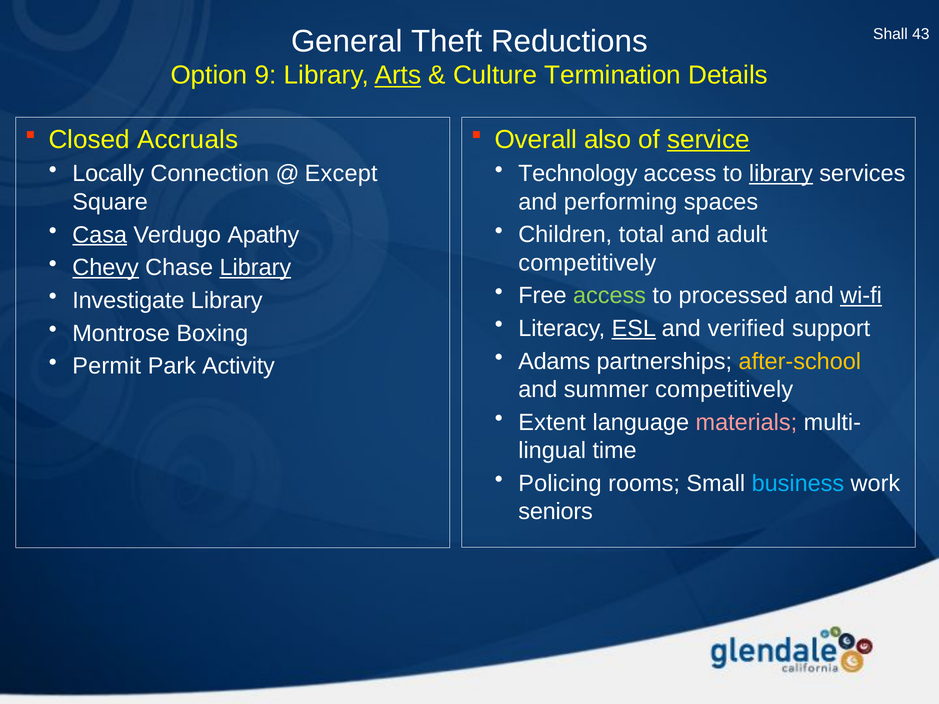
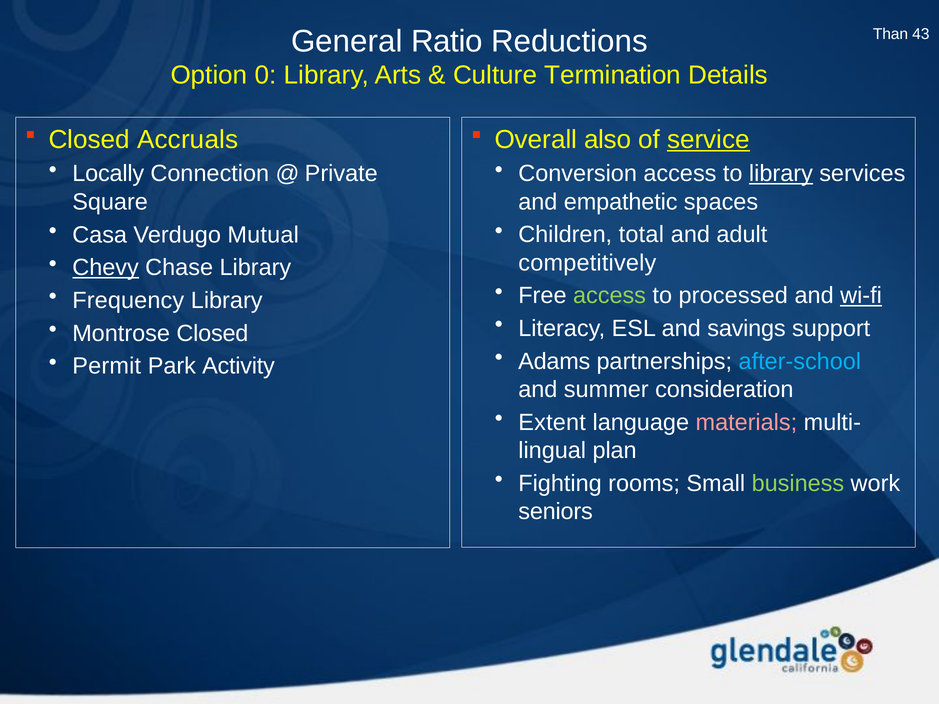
Shall: Shall -> Than (891, 34)
Theft: Theft -> Ratio (447, 41)
9: 9 -> 0 (266, 75)
Arts underline: present -> none (398, 75)
Technology: Technology -> Conversion (578, 174)
Except: Except -> Private (341, 174)
performing: performing -> empathetic (621, 202)
Casa underline: present -> none (100, 235)
Apathy: Apathy -> Mutual (263, 235)
Library underline: present -> none (255, 268)
Investigate: Investigate -> Frequency (128, 301)
ESL underline: present -> none (634, 329)
verified: verified -> savings (747, 329)
Montrose Boxing: Boxing -> Closed (212, 333)
after-school colour: yellow -> light blue (800, 362)
summer competitively: competitively -> consideration (724, 390)
time: time -> plan (615, 451)
Policing: Policing -> Fighting (560, 484)
business colour: light blue -> light green (798, 484)
